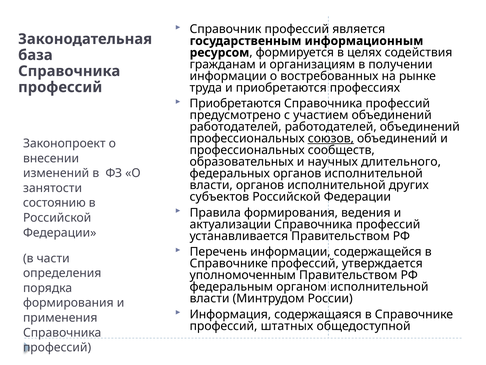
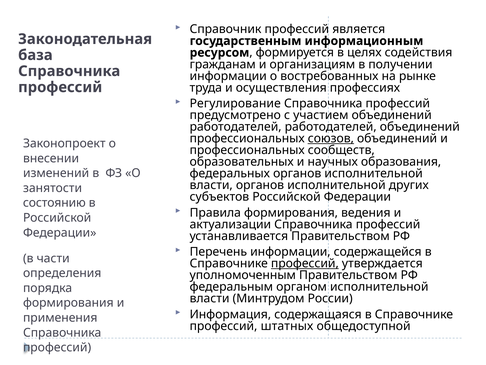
и приобретаются: приобретаются -> осуществления (281, 88)
Приобретаются: Приобретаются -> Регулирование (235, 103)
длительного: длительного -> образования (401, 162)
профессий underline: none -> present (305, 263)
